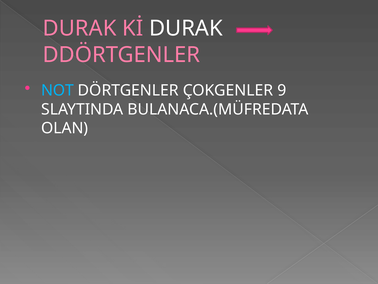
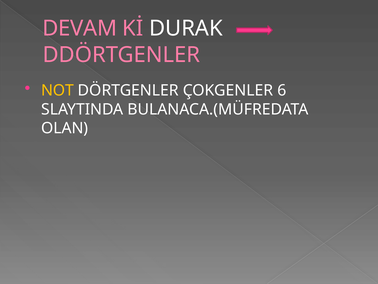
DURAK: DURAK -> DEVAM (80, 28)
NOT colour: light blue -> yellow (57, 90)
9: 9 -> 6 (282, 90)
